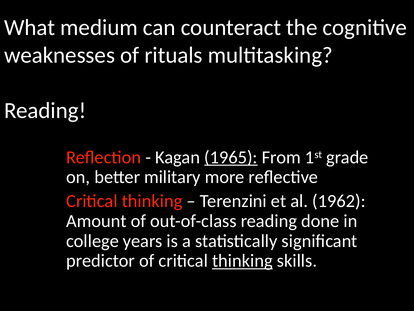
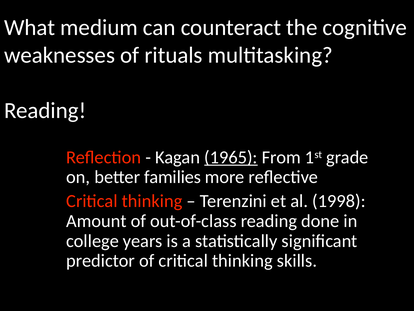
military: military -> families (173, 177)
1962: 1962 -> 1998 (339, 201)
thinking underline: present -> none (242, 260)
